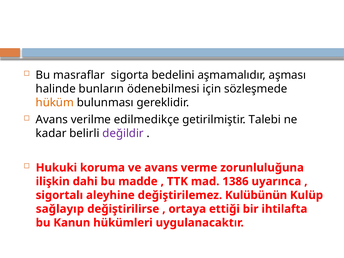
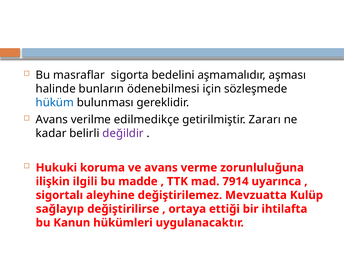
hüküm colour: orange -> blue (55, 103)
Talebi: Talebi -> Zararı (265, 120)
dahi: dahi -> ilgili (85, 181)
1386: 1386 -> 7914 (235, 181)
Kulübünün: Kulübünün -> Mevzuatta (256, 195)
